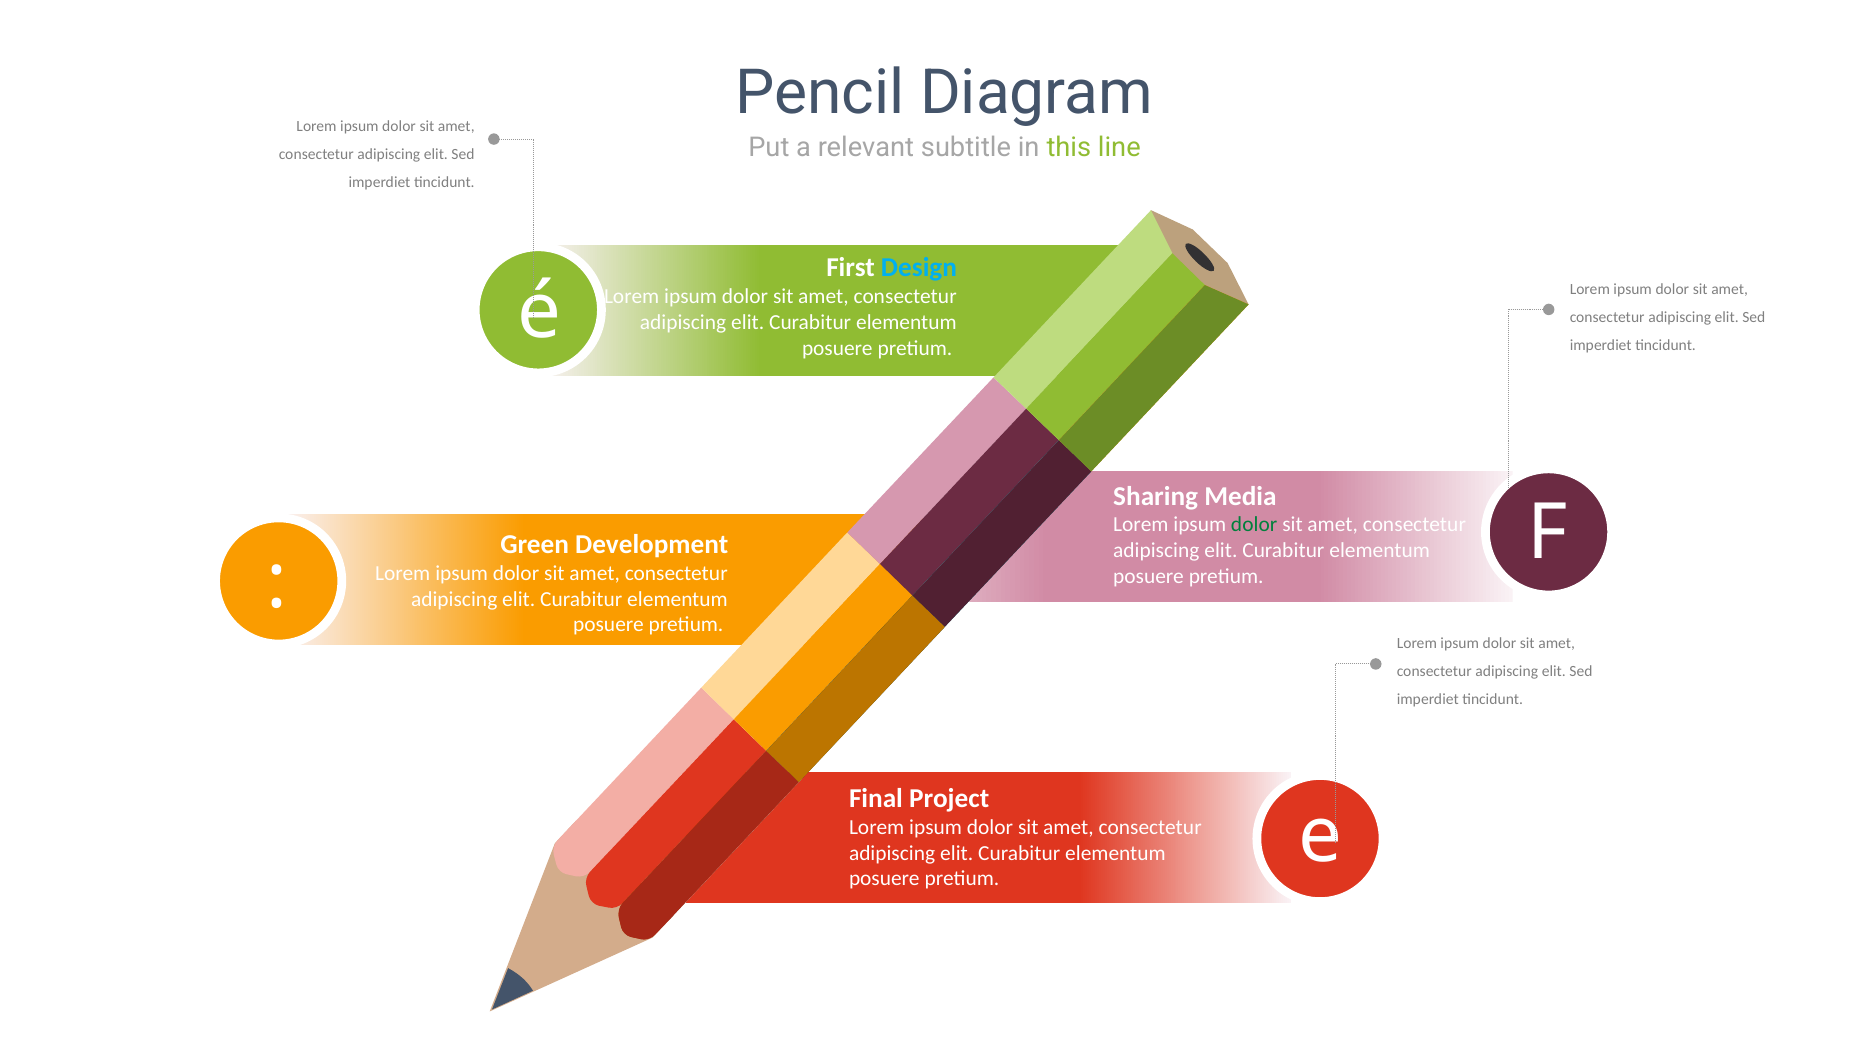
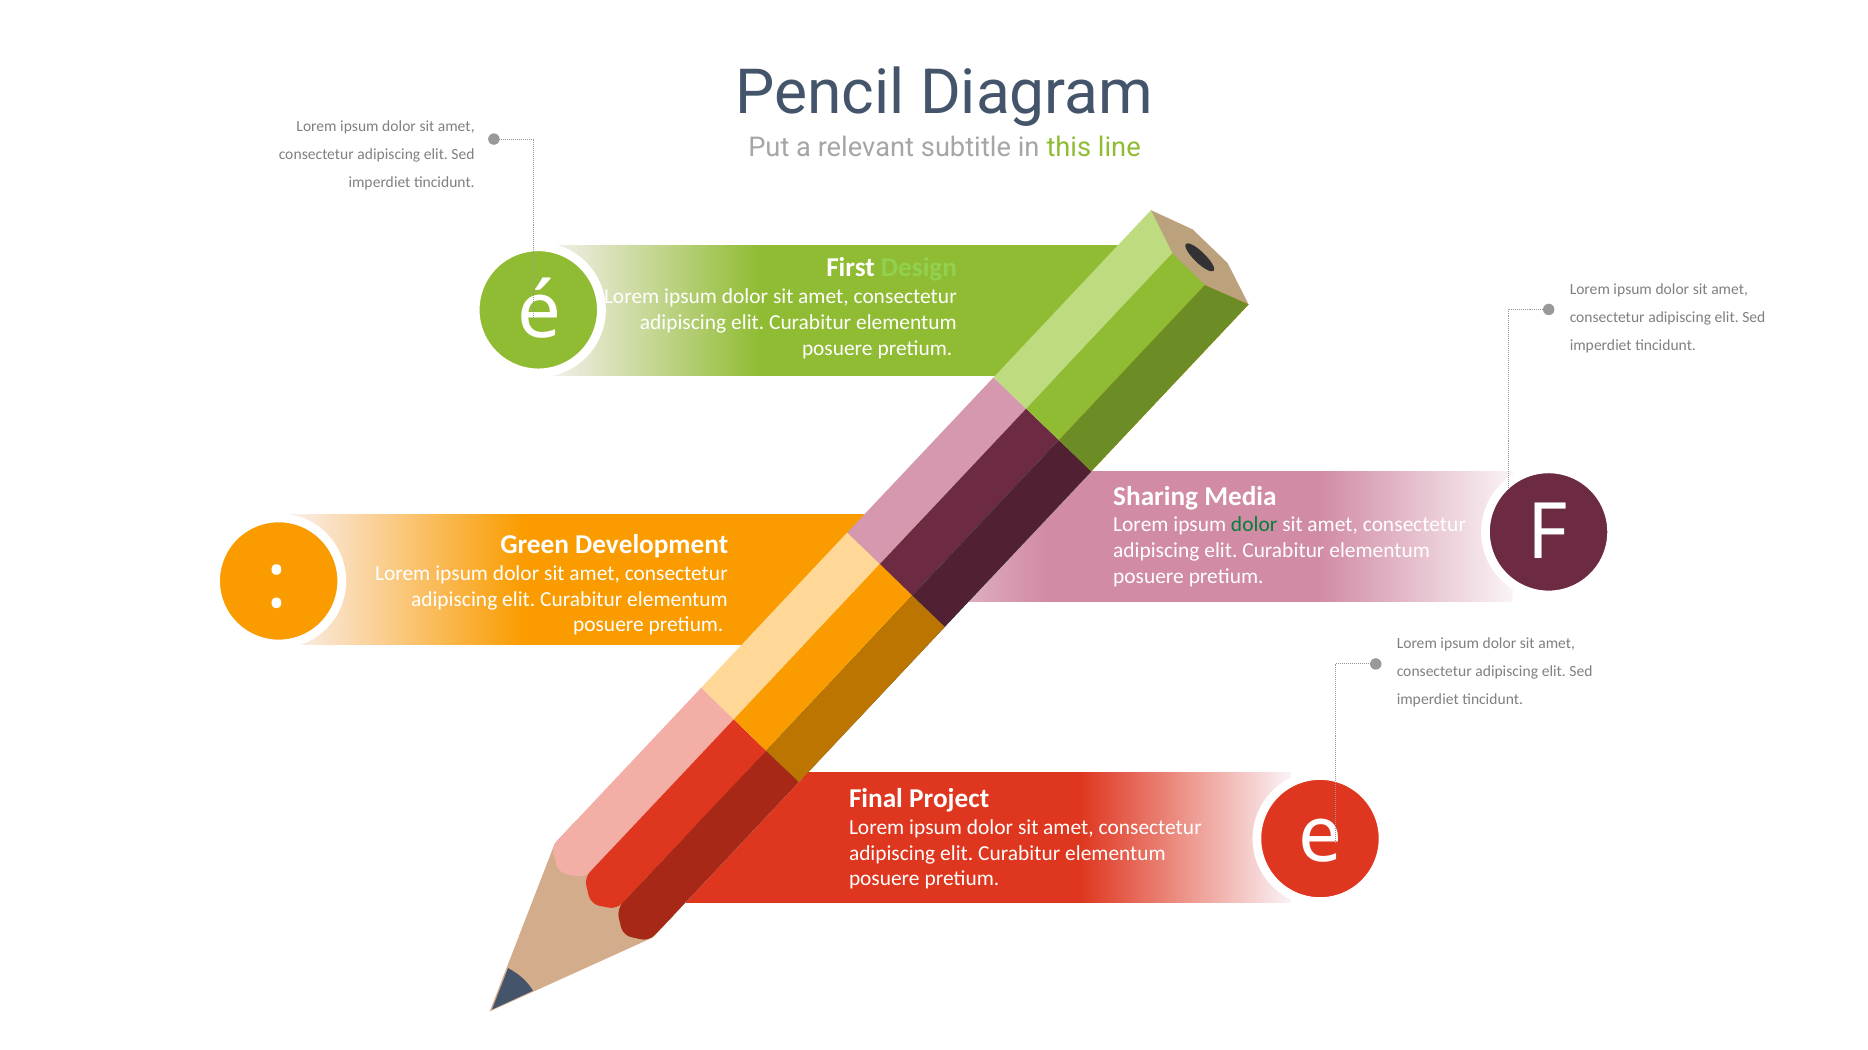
Design colour: light blue -> light green (919, 268)
